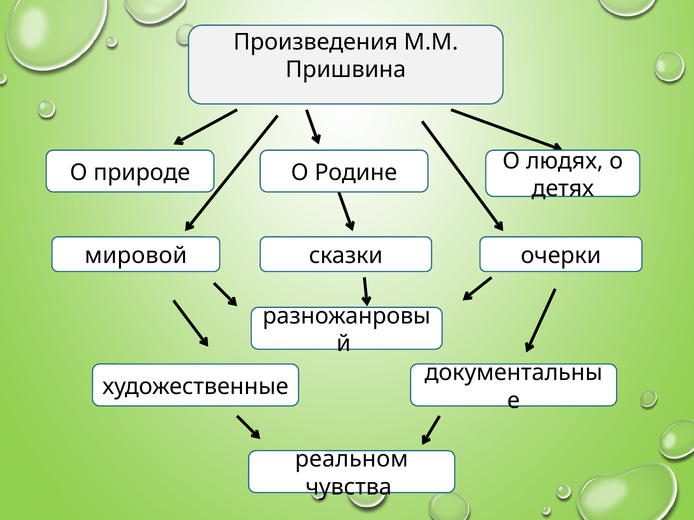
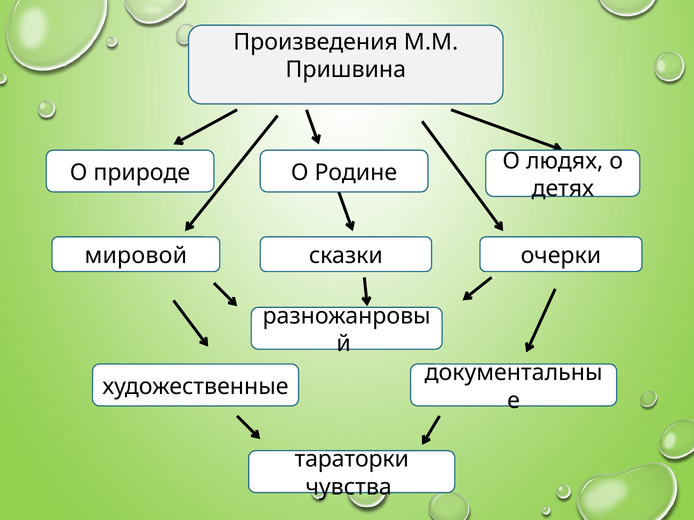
реальном: реальном -> тараторки (352, 460)
